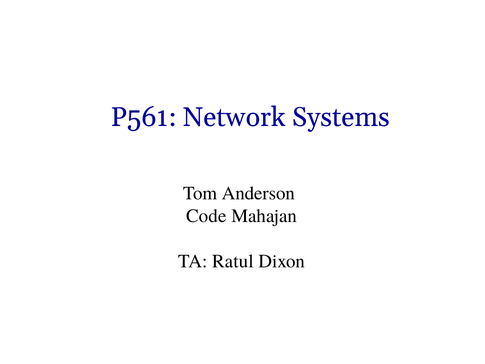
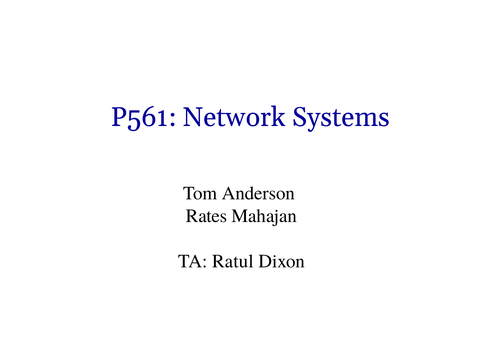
Code: Code -> Rates (207, 216)
